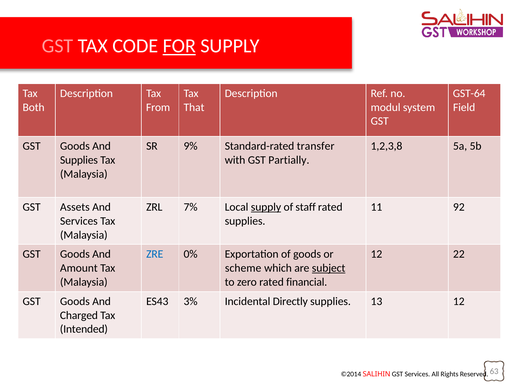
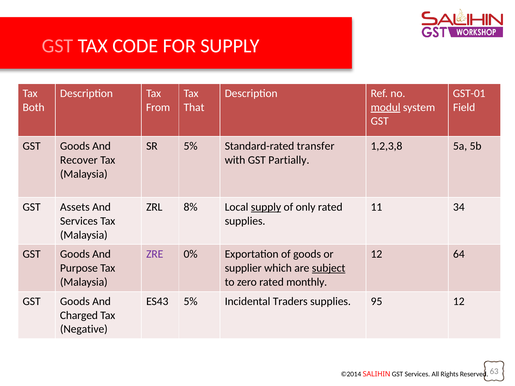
FOR underline: present -> none (179, 46)
GST-64: GST-64 -> GST-01 (469, 93)
modul underline: none -> present (386, 107)
SR 9%: 9% -> 5% (191, 146)
Supplies: Supplies -> Recover (79, 160)
7%: 7% -> 8% (191, 207)
staff: staff -> only (306, 207)
92: 92 -> 34 (459, 207)
ZRE colour: blue -> purple (155, 254)
22: 22 -> 64 (459, 254)
Amount: Amount -> Purpose (79, 268)
scheme: scheme -> supplier (243, 268)
financial: financial -> monthly (307, 282)
ES43 3%: 3% -> 5% (191, 301)
Directly: Directly -> Traders (290, 301)
13: 13 -> 95 (377, 301)
Intended: Intended -> Negative (84, 329)
